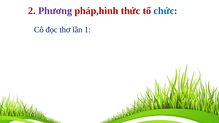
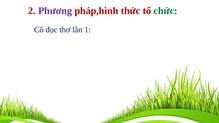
chức colour: blue -> green (166, 11)
